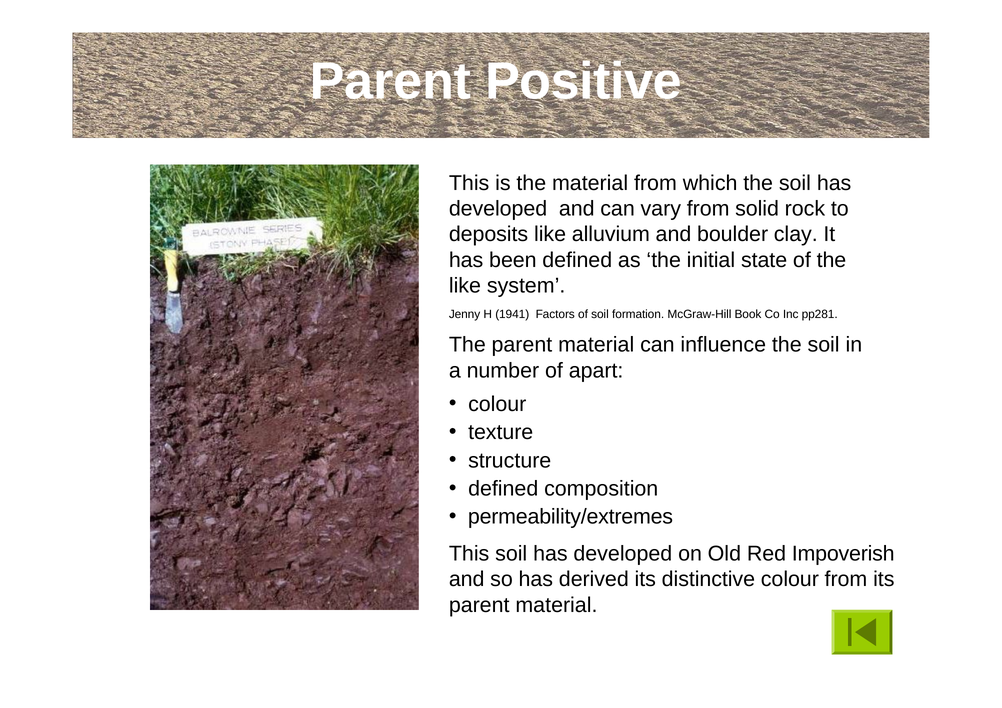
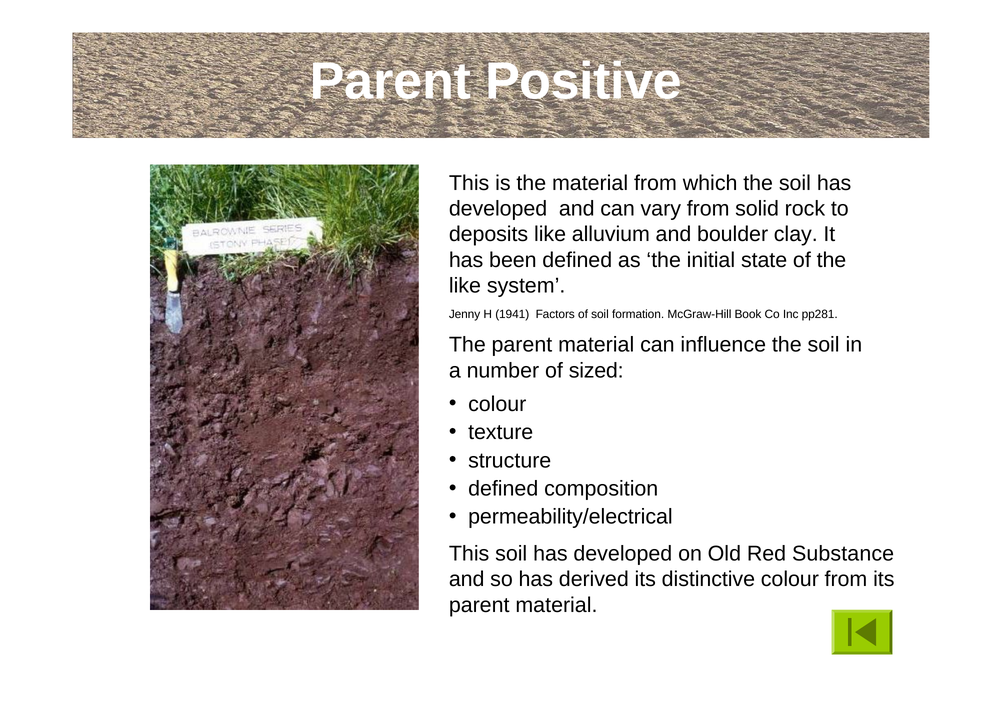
apart: apart -> sized (596, 371)
permeability/extremes: permeability/extremes -> permeability/electrical (570, 517)
Impoverish: Impoverish -> Substance (843, 554)
